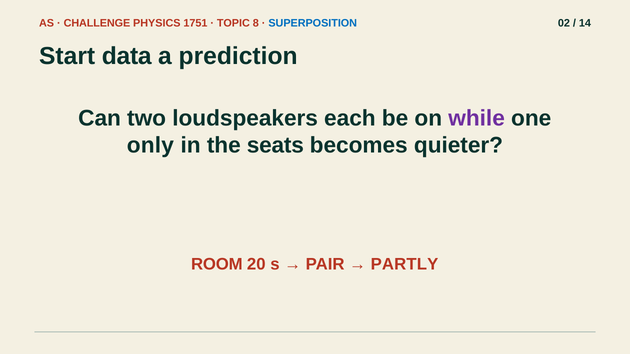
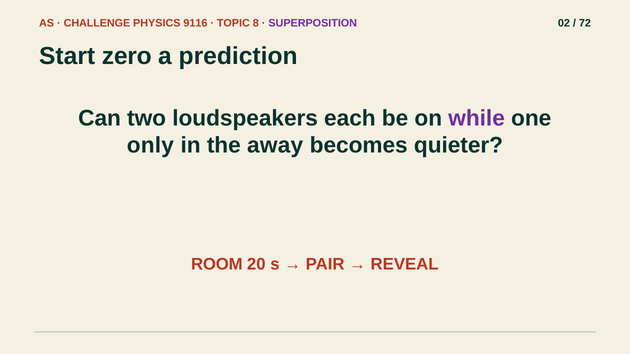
1751: 1751 -> 9116 (195, 23)
SUPERPOSITION colour: blue -> purple (313, 23)
14: 14 -> 72 (585, 23)
data: data -> zero (127, 56)
seats: seats -> away (275, 146)
PARTLY: PARTLY -> REVEAL (405, 265)
